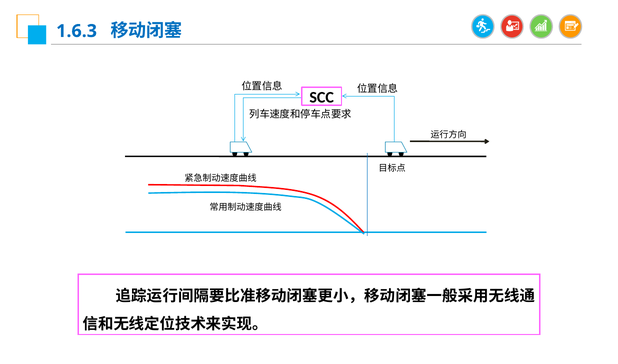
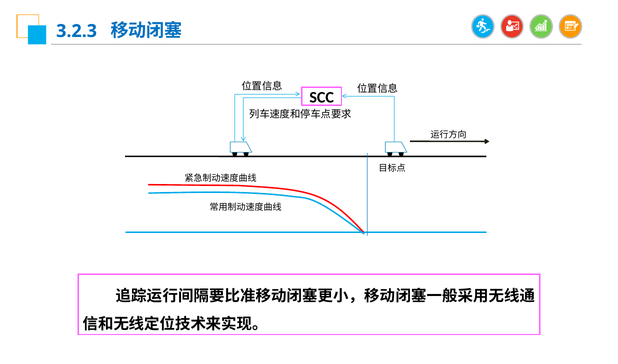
1.6.3: 1.6.3 -> 3.2.3 (77, 31)
